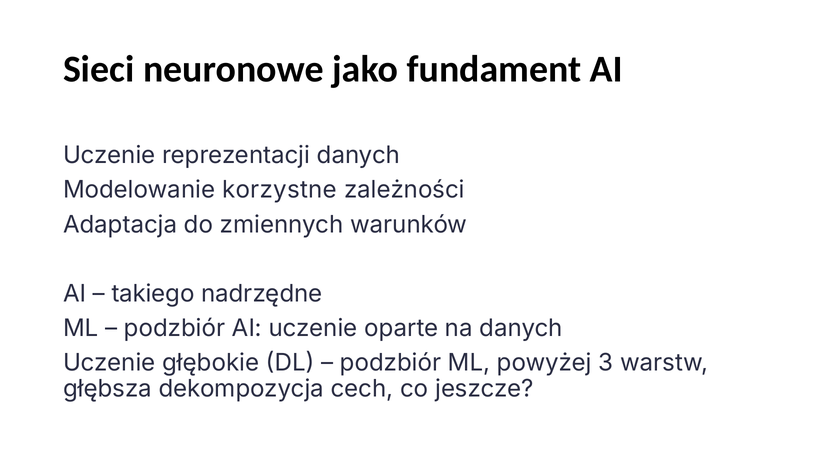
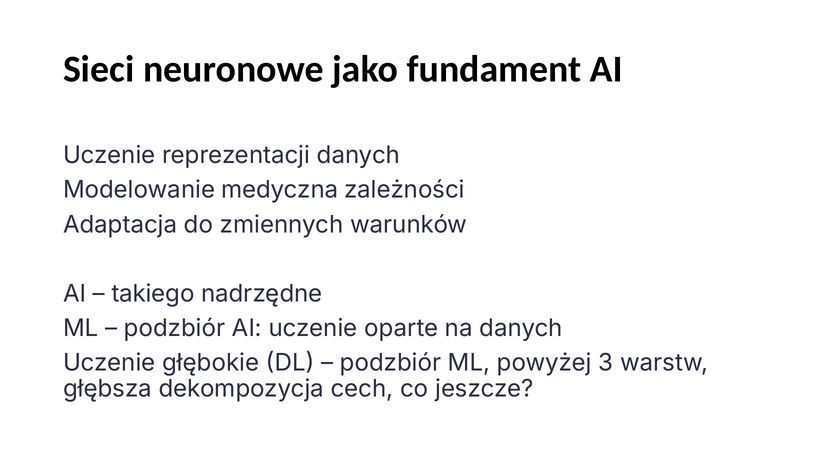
korzystne: korzystne -> medyczna (280, 190)
